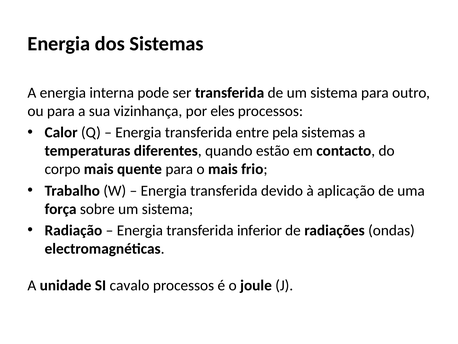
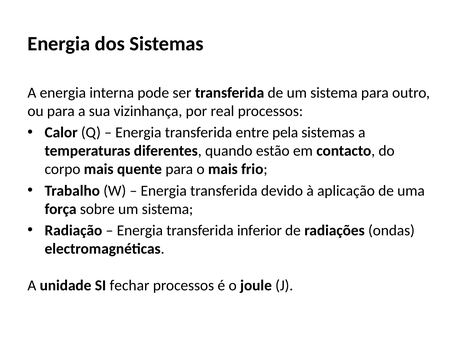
eles: eles -> real (222, 111)
cavalo: cavalo -> fechar (130, 285)
